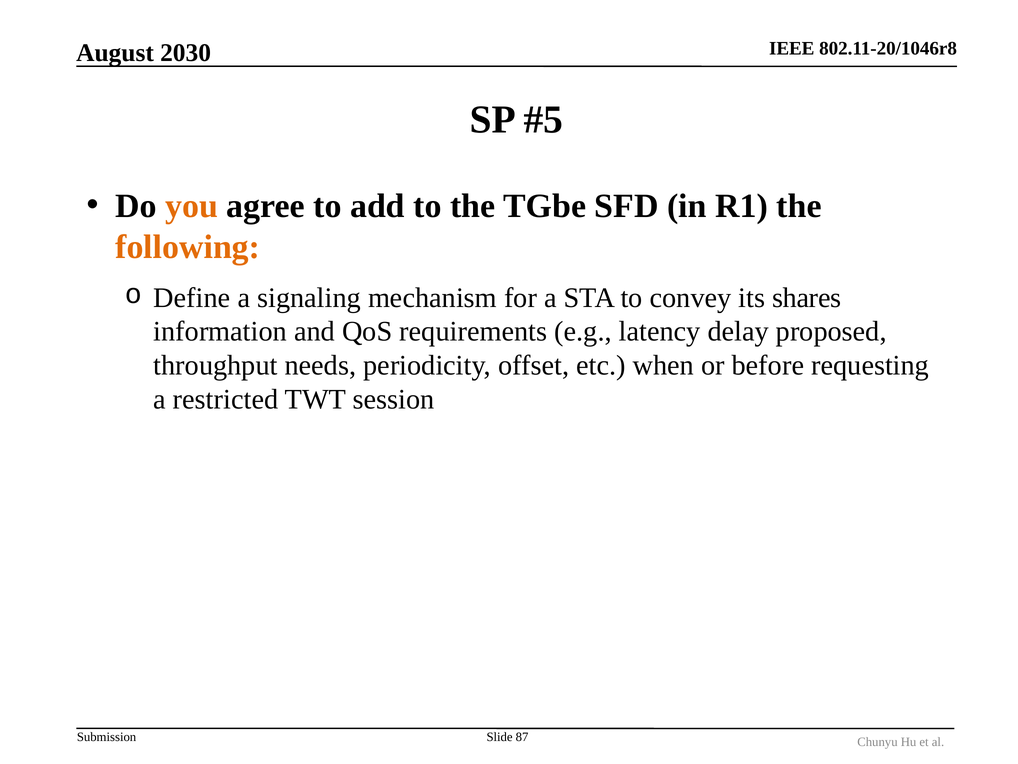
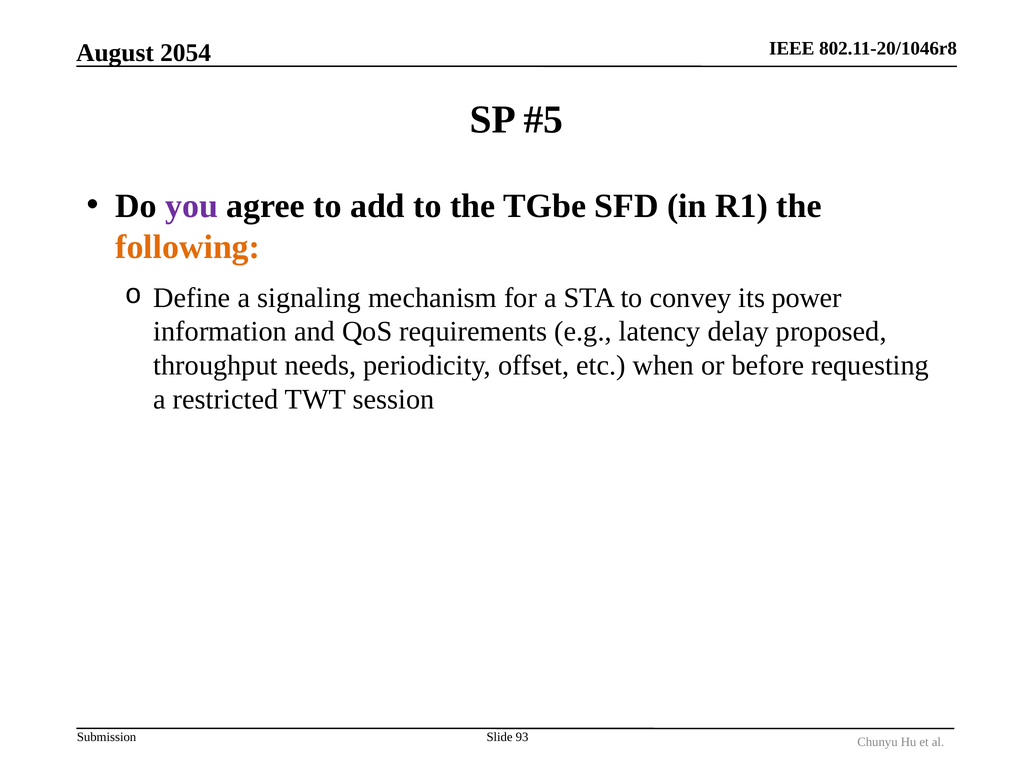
2030: 2030 -> 2054 (186, 53)
you colour: orange -> purple (192, 206)
shares: shares -> power (807, 297)
87: 87 -> 93 (522, 736)
